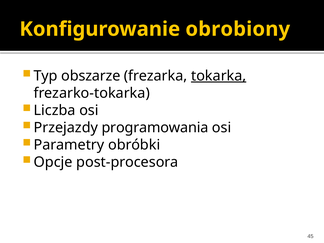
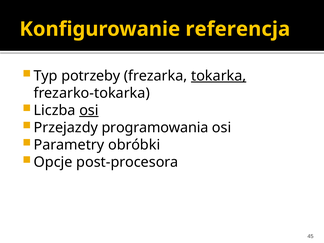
obrobiony: obrobiony -> referencja (238, 29)
obszarze: obszarze -> potrzeby (91, 76)
osi underline: none -> present (89, 110)
